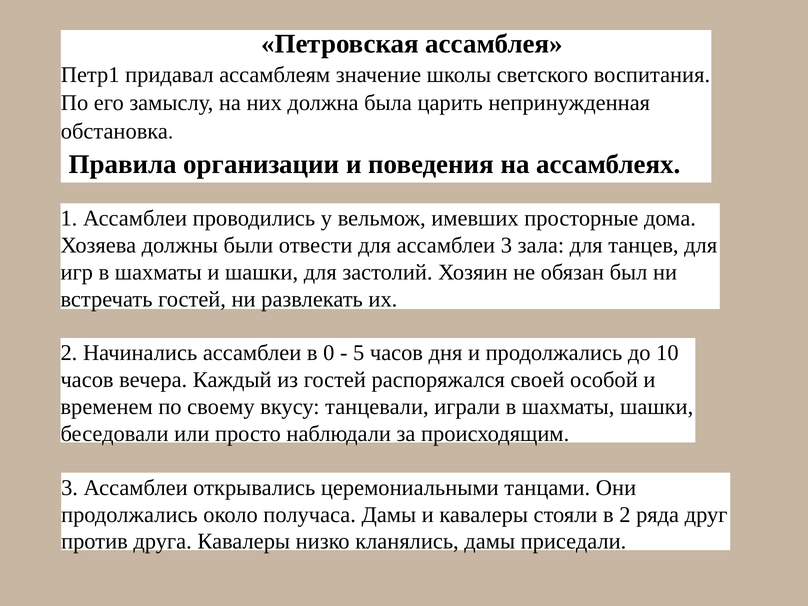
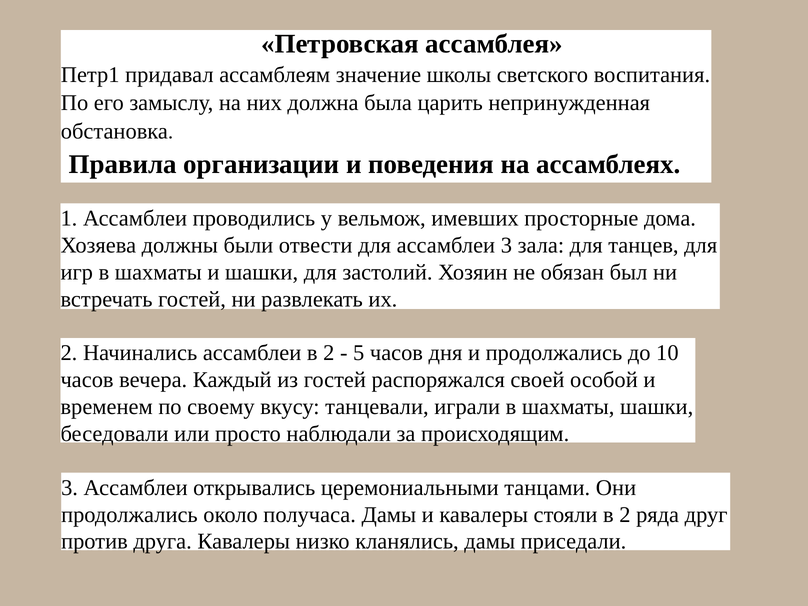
ассамблеи в 0: 0 -> 2 (329, 353)
